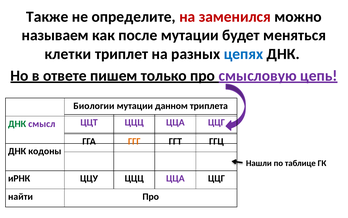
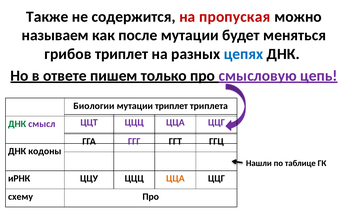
определите: определите -> содержится (134, 17)
заменился: заменился -> пропуская (235, 17)
клетки: клетки -> грибов (68, 54)
мутации данном: данном -> триплет (171, 106)
ГГГ colour: orange -> purple (134, 141)
ЦЦА colour: purple -> orange (175, 178)
найти: найти -> схему (21, 196)
